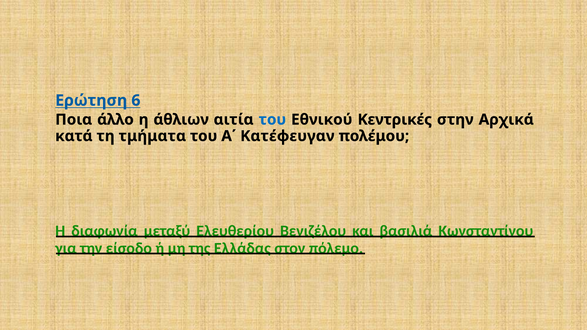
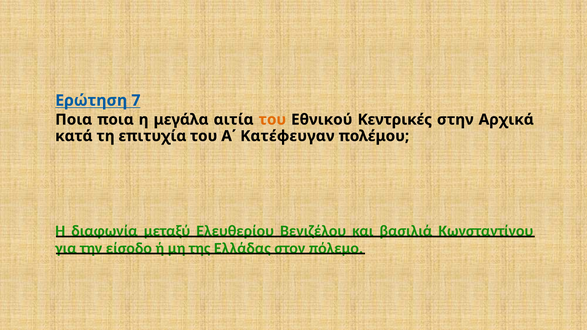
6: 6 -> 7 (136, 101)
Ποια άλλο: άλλο -> ποια (115, 120)
άθλιων: άθλιων -> μεγάλα (181, 120)
του colour: blue -> orange (272, 120)
τμήματα: τμήματα -> επιτυχία (152, 136)
